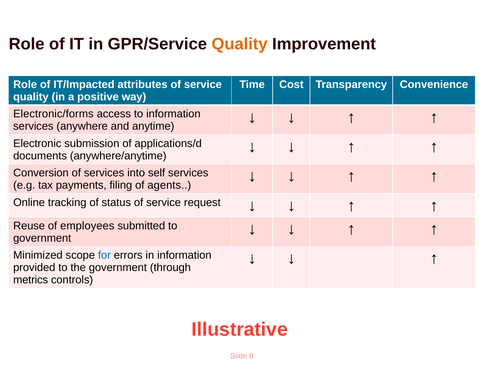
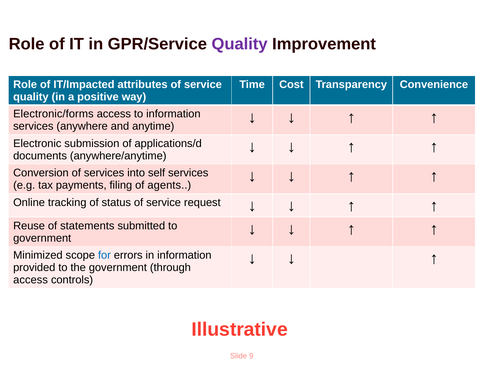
Quality colour: orange -> purple (240, 44)
employees: employees -> statements (87, 226)
metrics: metrics -> access (31, 280)
